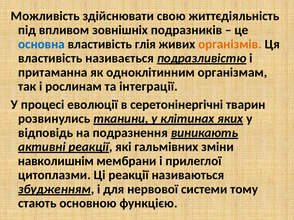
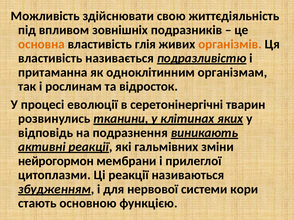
основна colour: blue -> orange (41, 44)
інтеграції: інтеграції -> відросток (149, 87)
навколишнім: навколишнім -> нейрогормон (56, 161)
тому: тому -> кори (244, 190)
